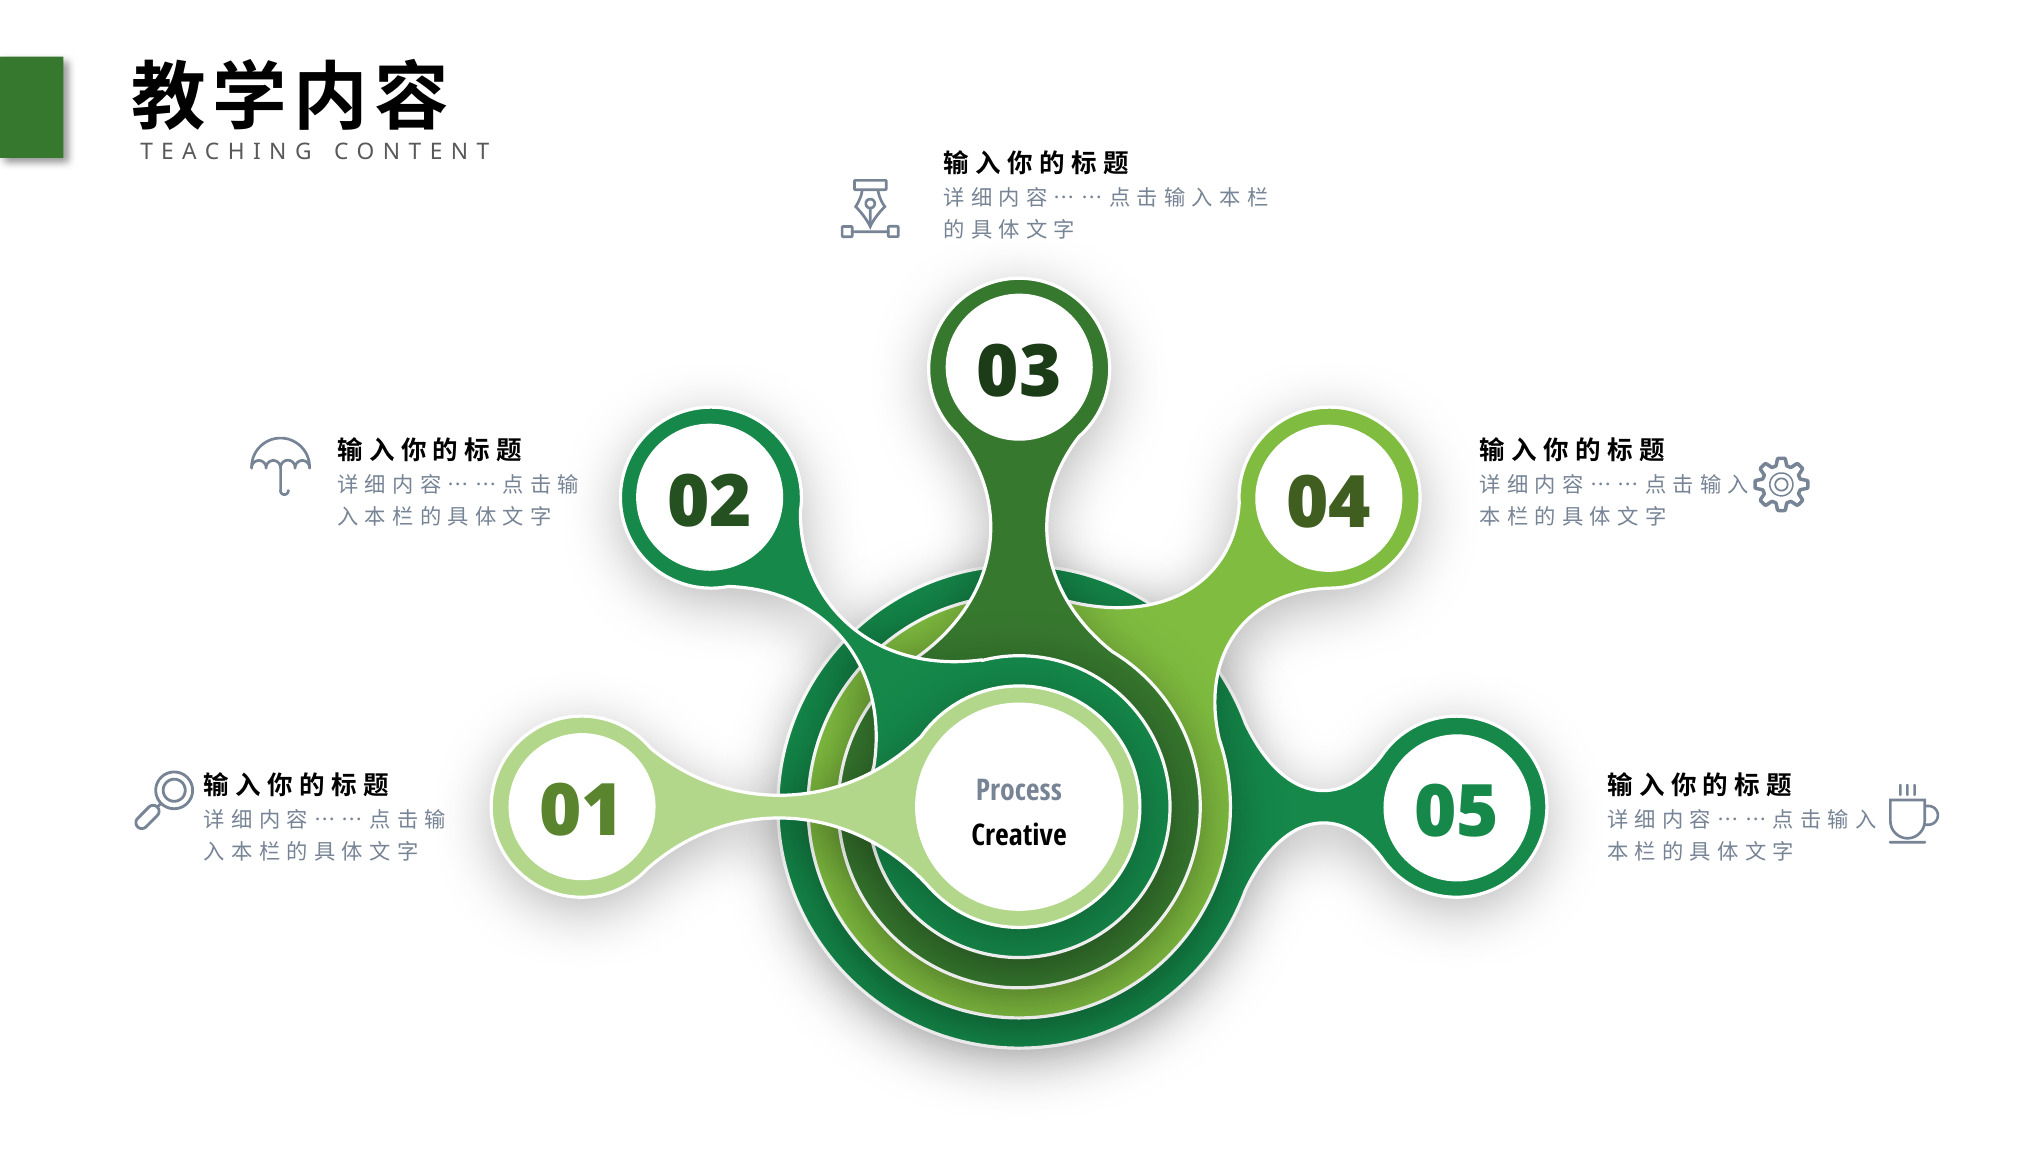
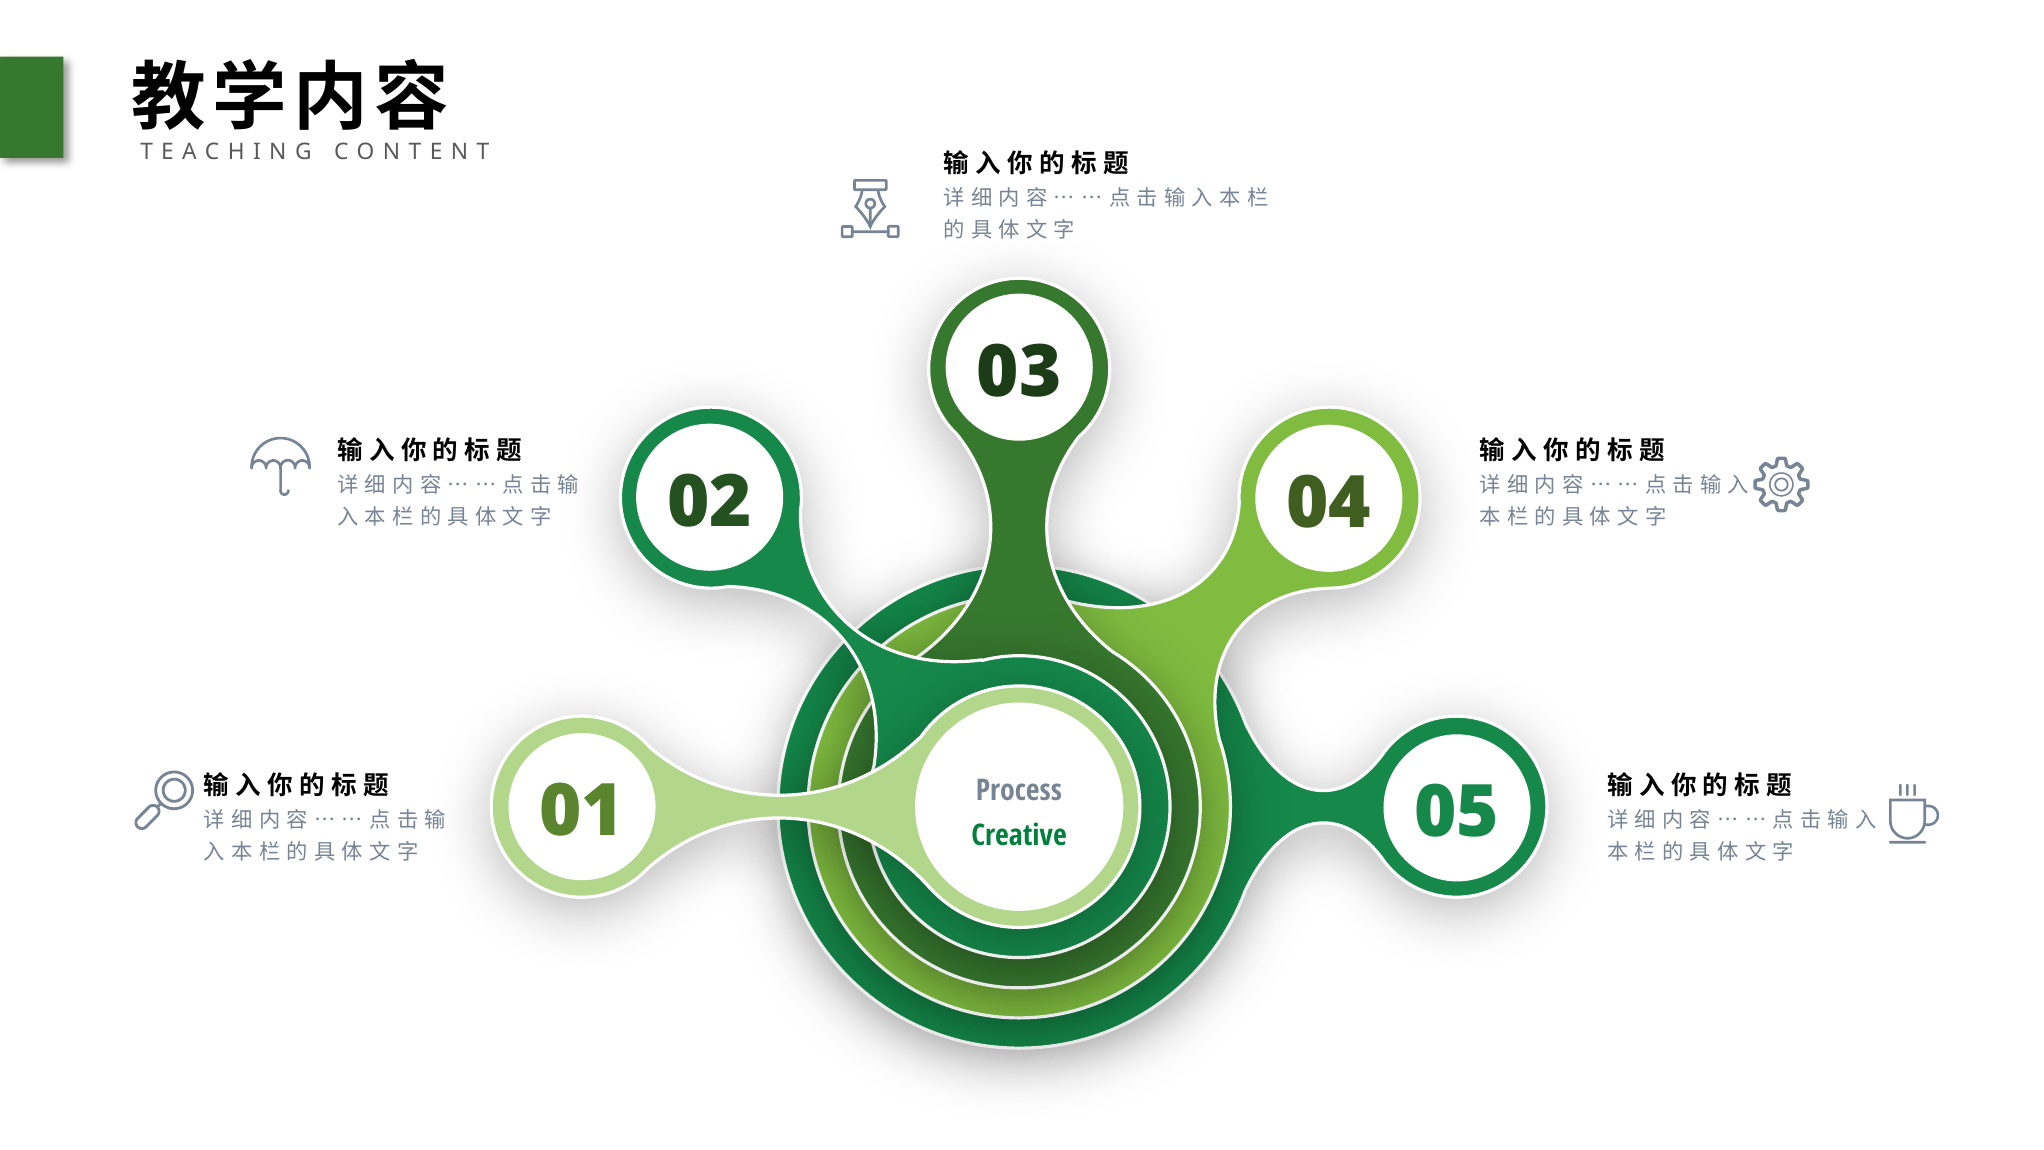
Creative colour: black -> green (1019, 835)
